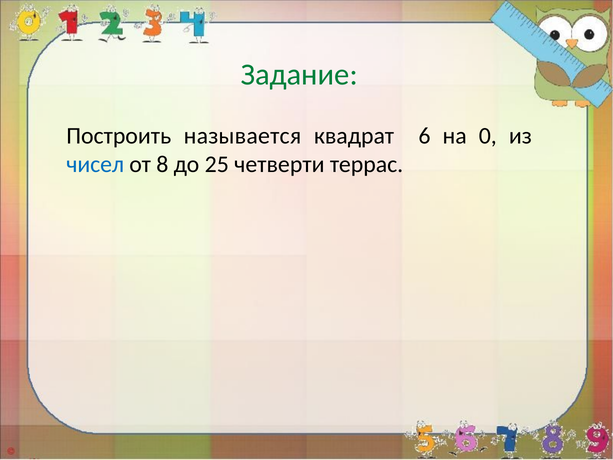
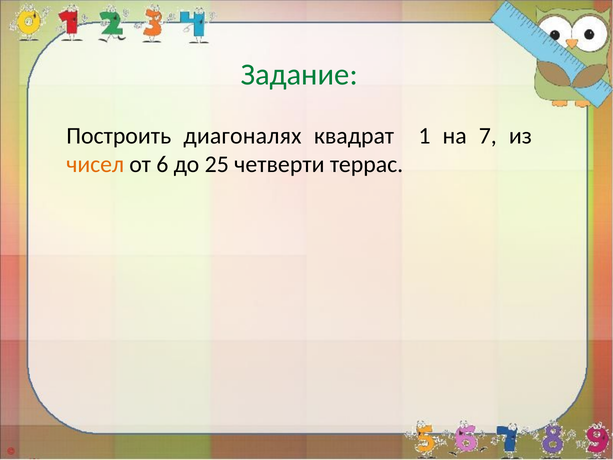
называется: называется -> диагоналях (242, 136)
6: 6 -> 1 (424, 136)
0: 0 -> 7 (488, 136)
чисел colour: blue -> orange (95, 164)
8: 8 -> 6 (162, 164)
